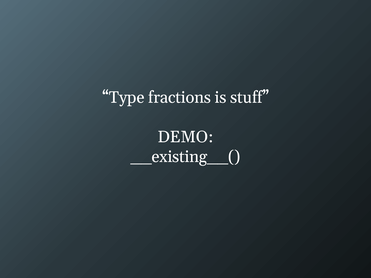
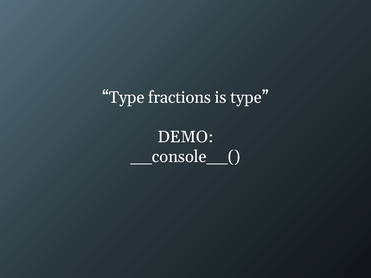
is stuff: stuff -> type (250, 97)
__existing__(: __existing__( -> __console__( (185, 157)
